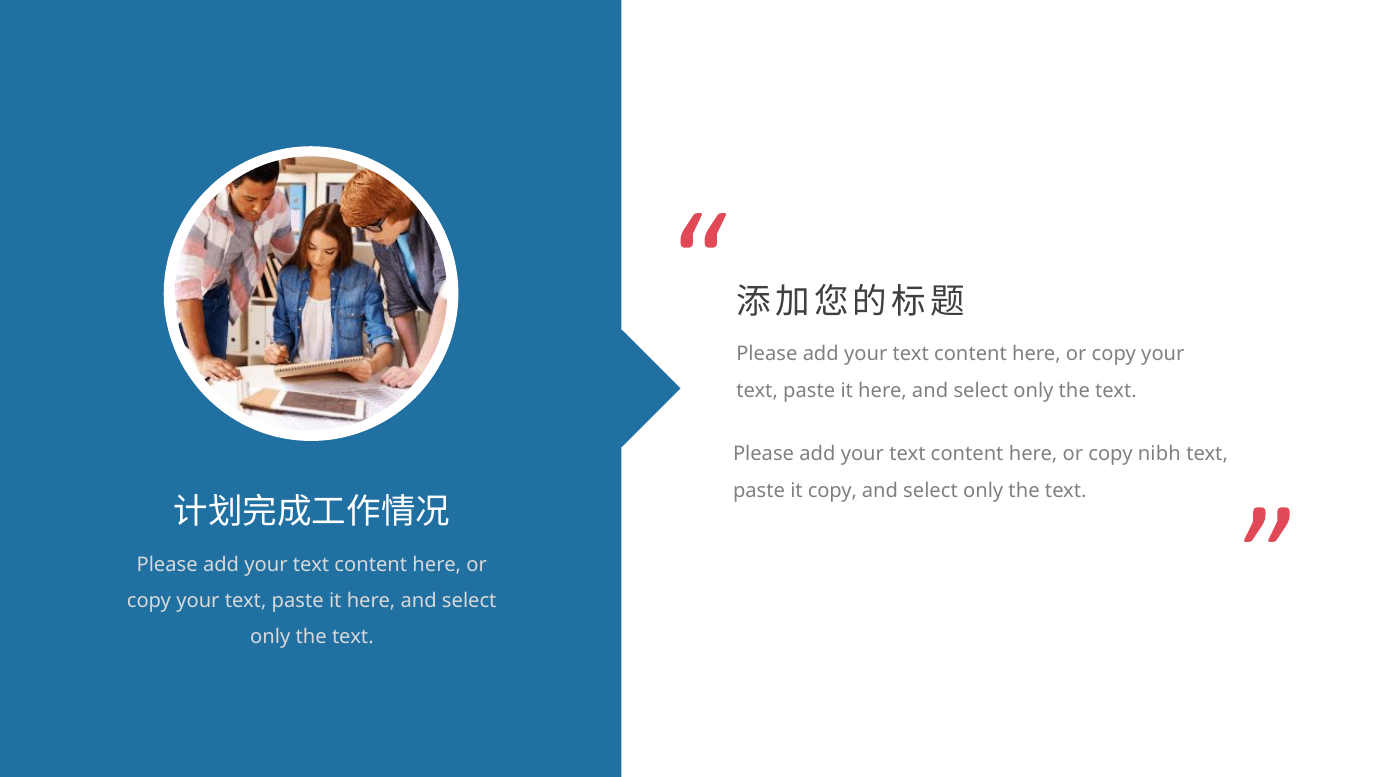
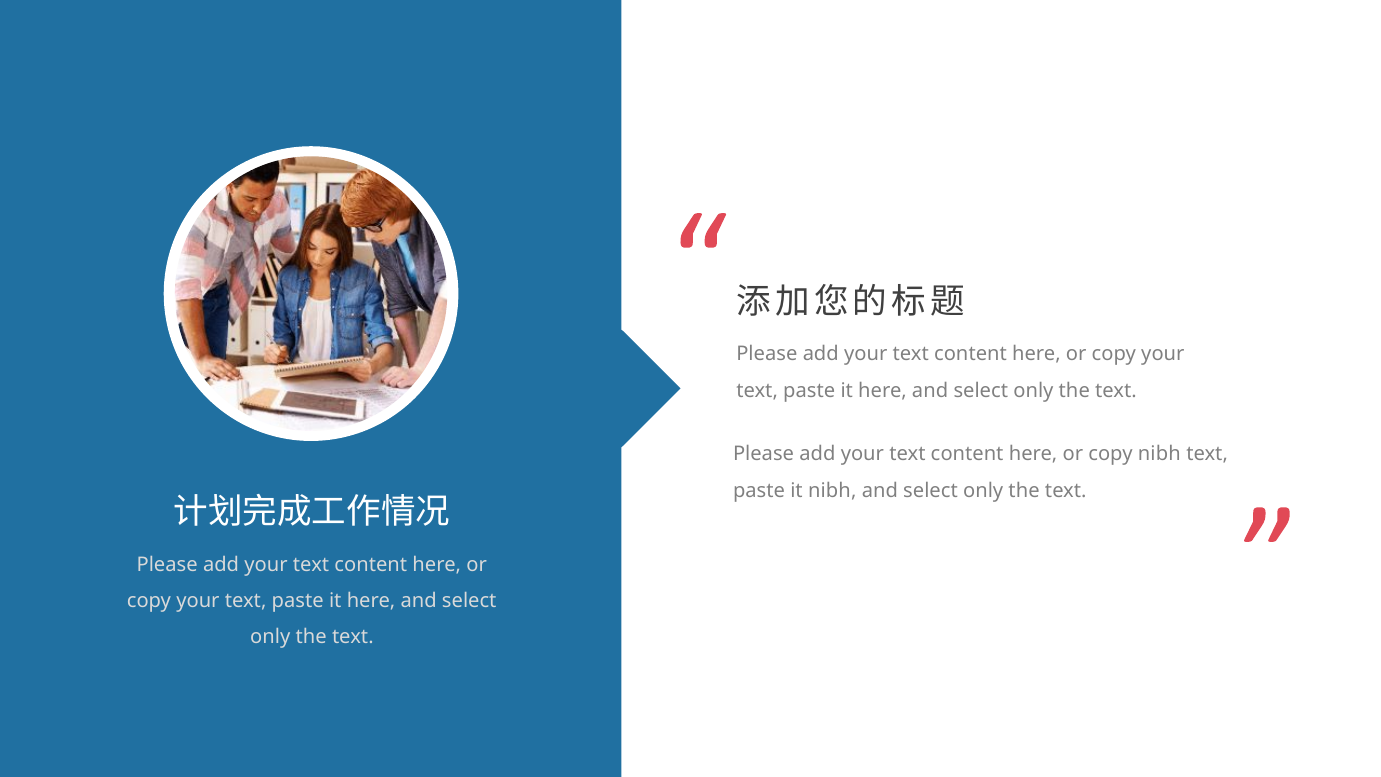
it copy: copy -> nibh (832, 490)
